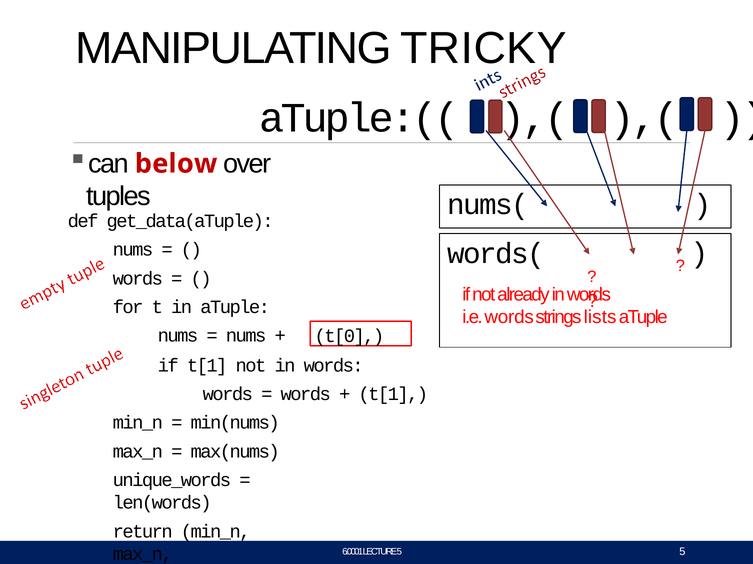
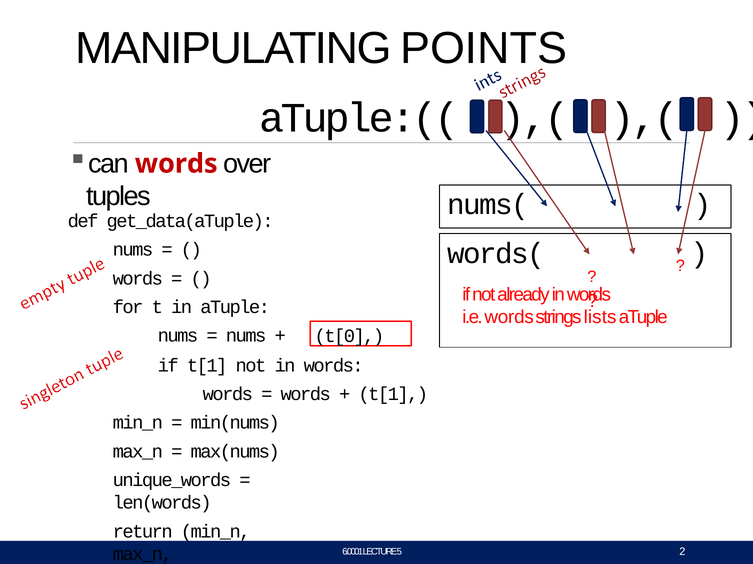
TRICKY: TRICKY -> POINTS (484, 49)
below: below -> words (176, 164)
5 5: 5 -> 2 (682, 552)
